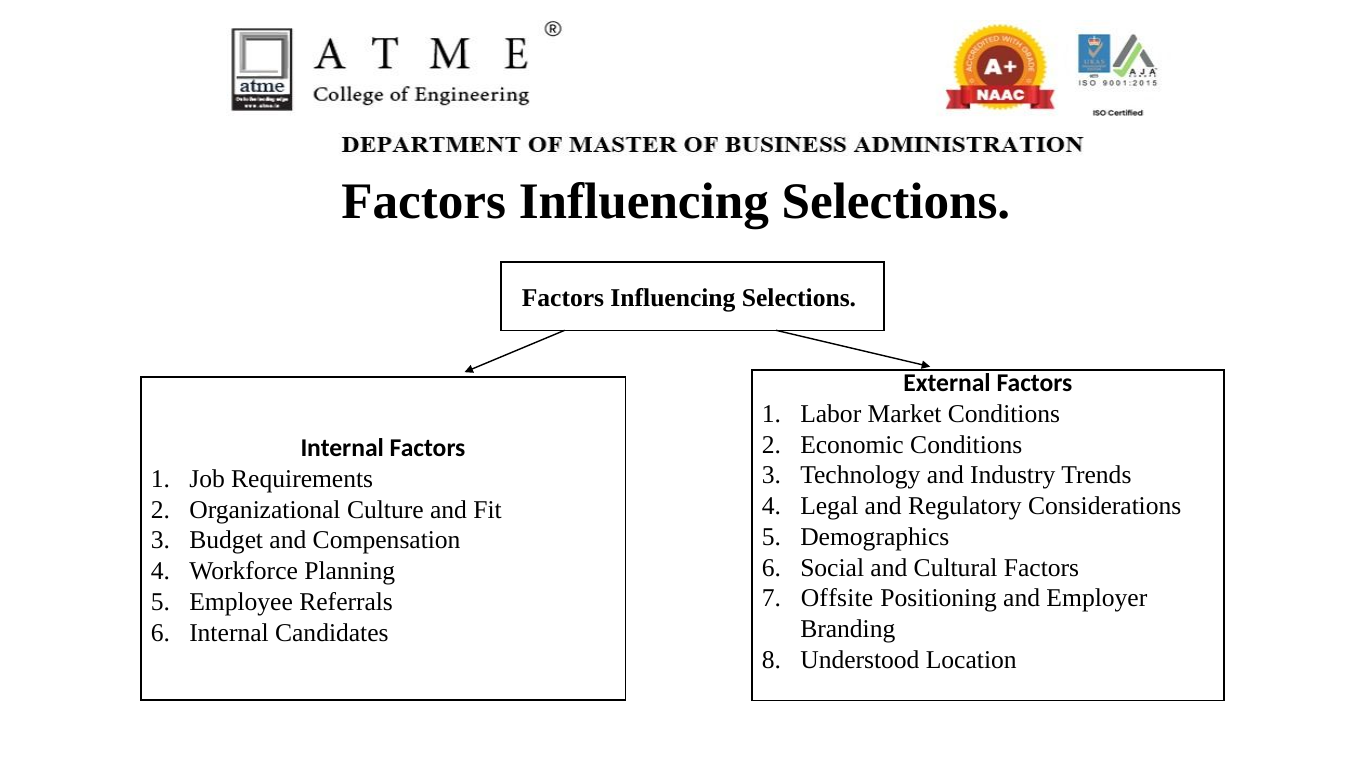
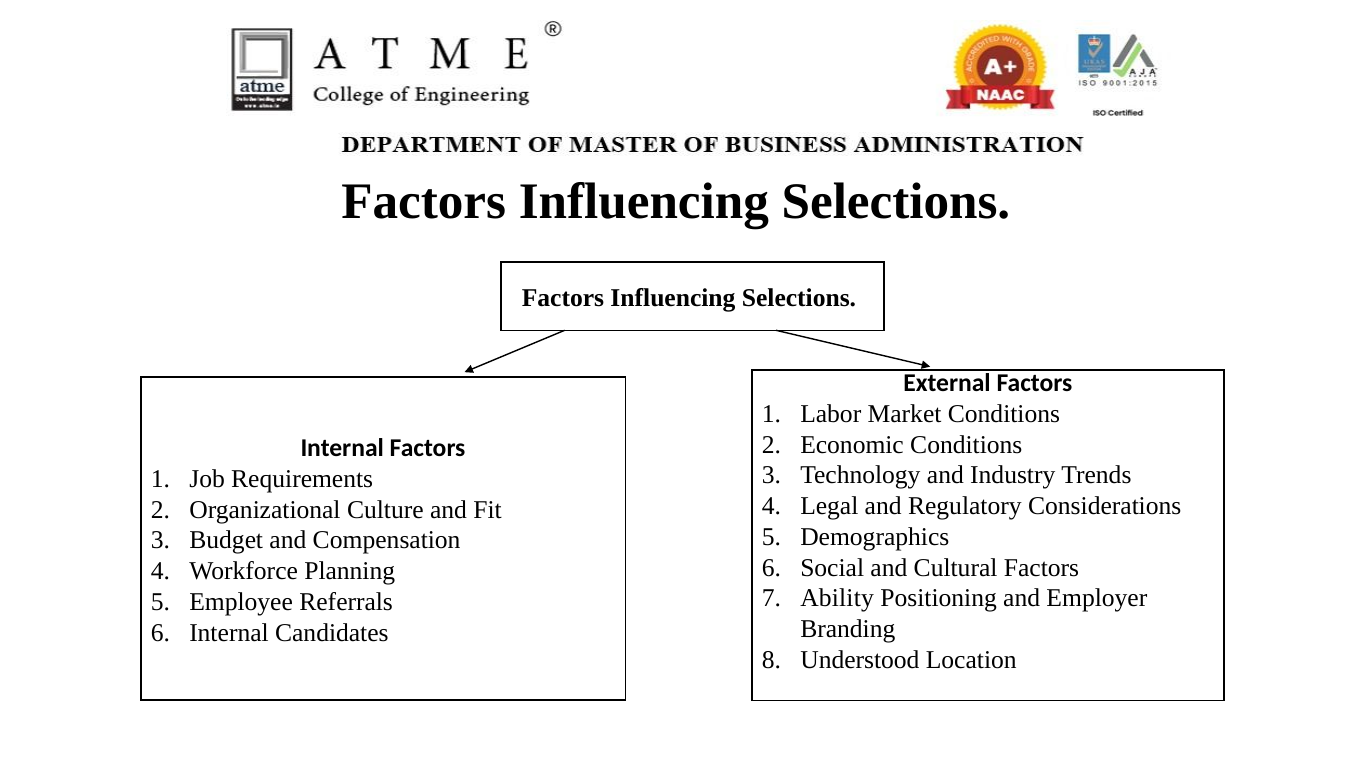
Offsite: Offsite -> Ability (837, 598)
